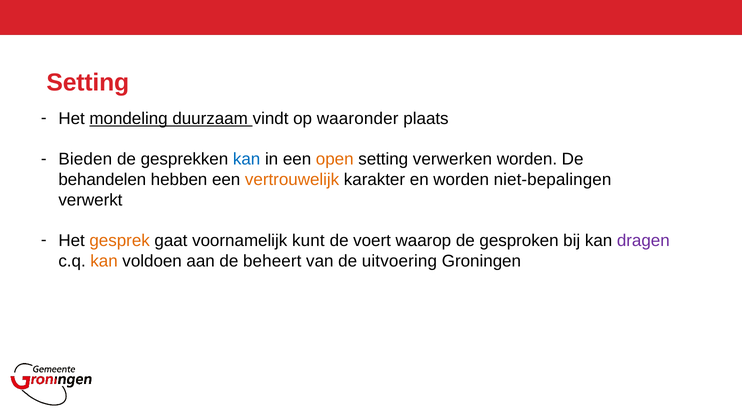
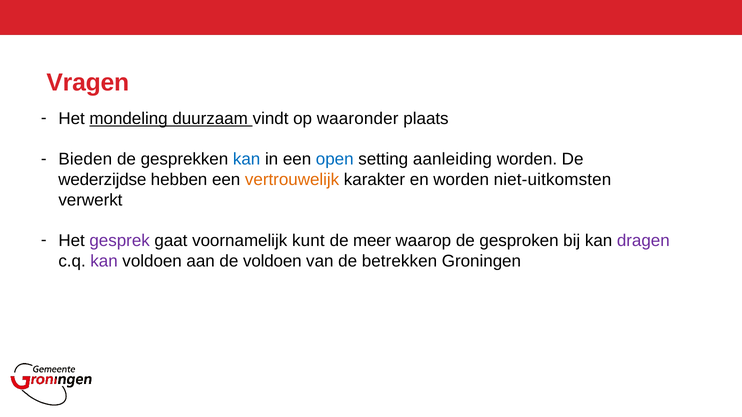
Setting: Setting -> Vragen (88, 83)
open colour: orange -> blue (335, 159)
verwerken: verwerken -> aanleiding (452, 159)
behandelen: behandelen -> wederzijdse (102, 180)
niet-bepalingen: niet-bepalingen -> niet-uitkomsten (552, 180)
gesprek colour: orange -> purple (120, 241)
voert: voert -> meer (372, 241)
kan colour: orange -> purple (104, 261)
de beheert: beheert -> voldoen (272, 261)
uitvoering: uitvoering -> betrekken (399, 261)
